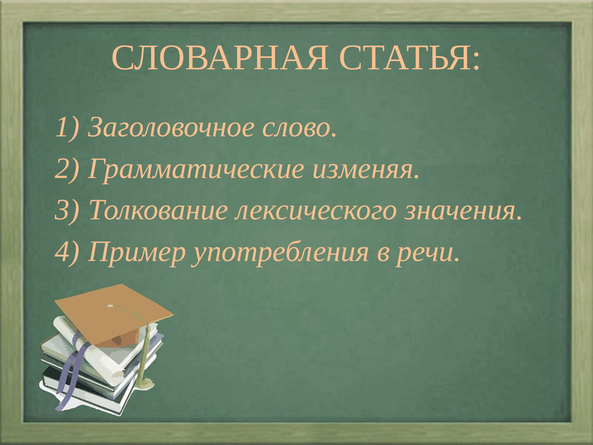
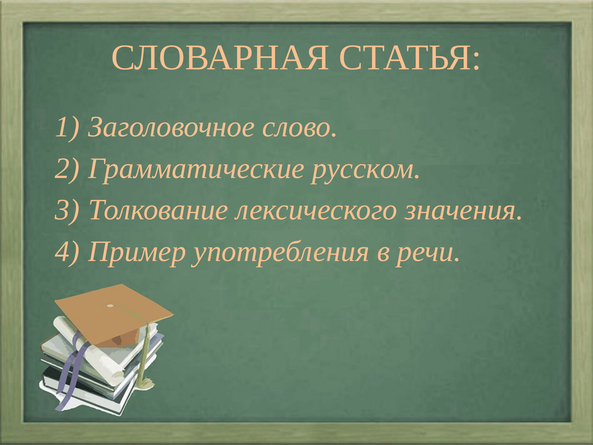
изменяя: изменяя -> русском (367, 168)
